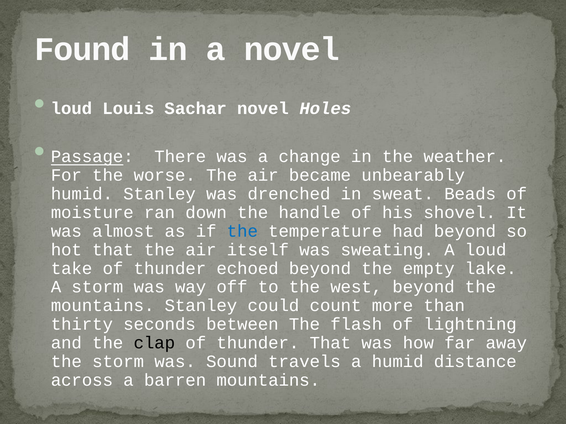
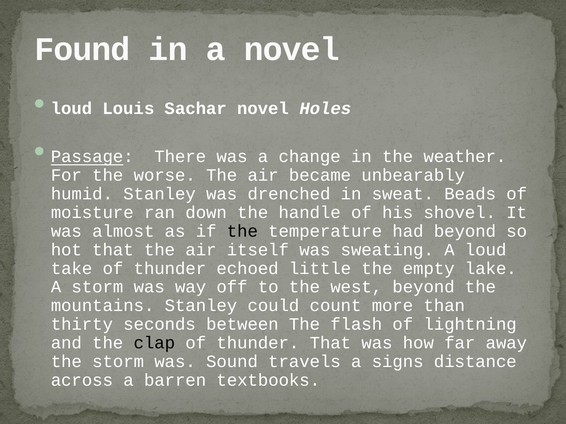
the colour: blue -> black (242, 231)
echoed beyond: beyond -> little (320, 269)
a humid: humid -> signs (398, 362)
barren mountains: mountains -> textbooks (268, 381)
